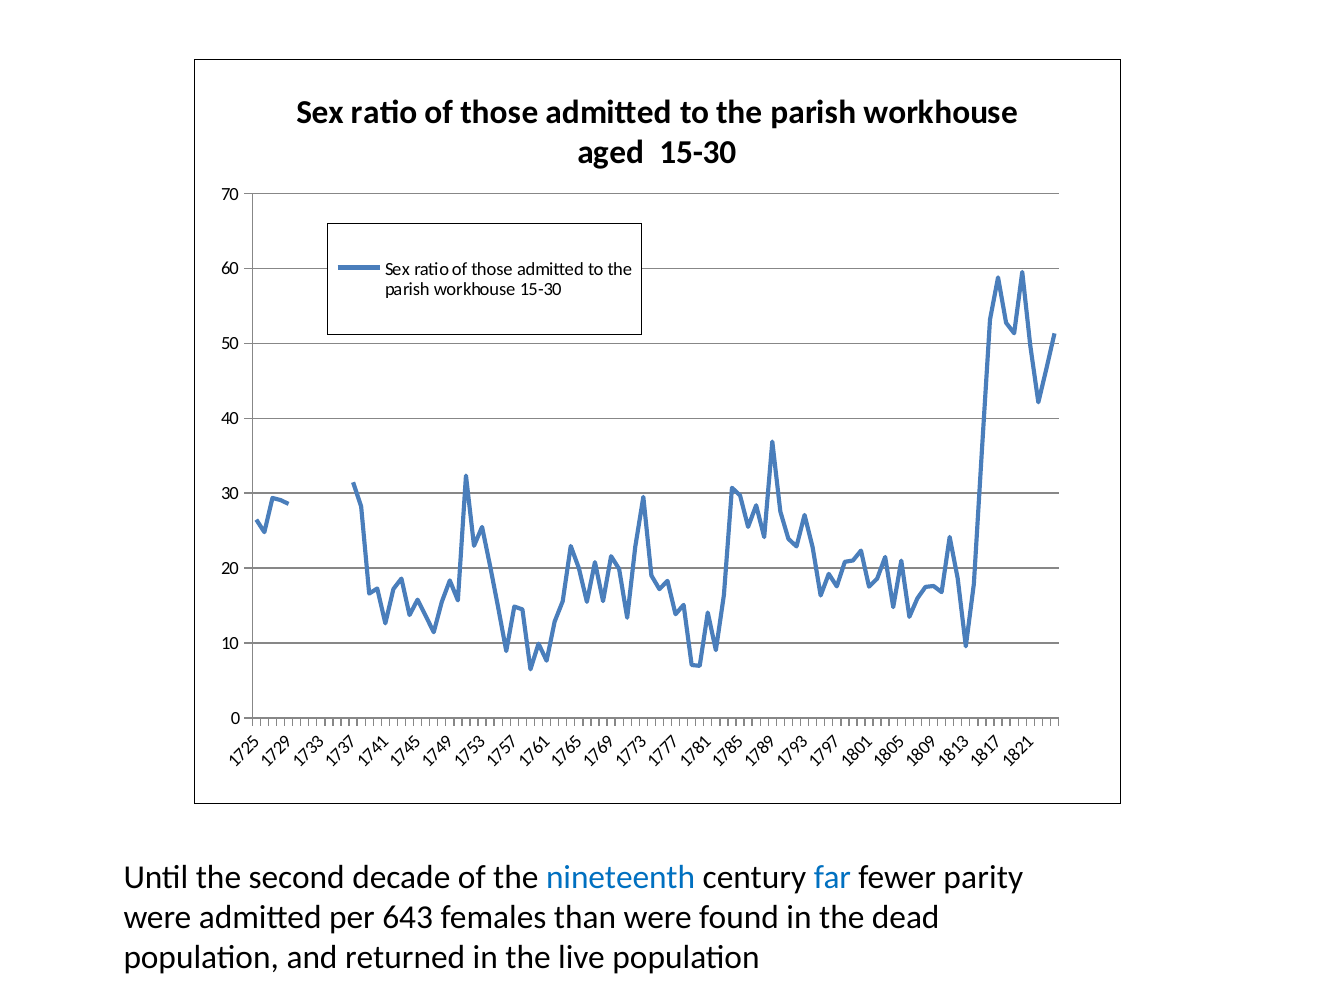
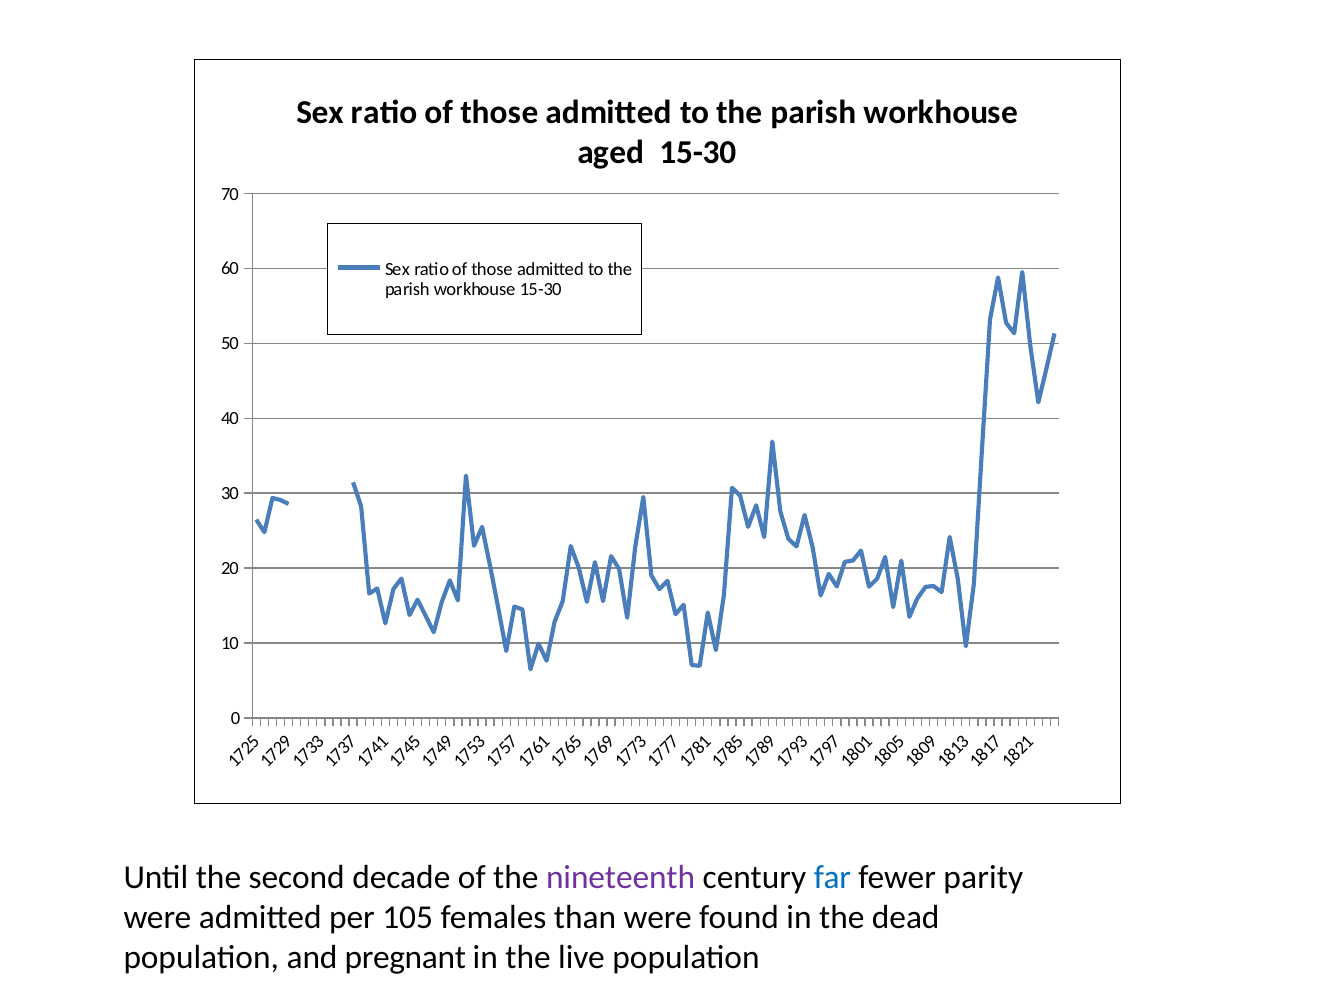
nineteenth colour: blue -> purple (621, 877)
643: 643 -> 105 (408, 917)
returned: returned -> pregnant (405, 957)
